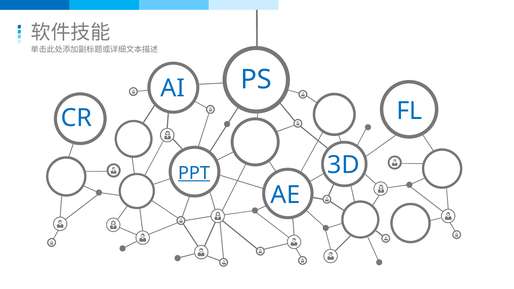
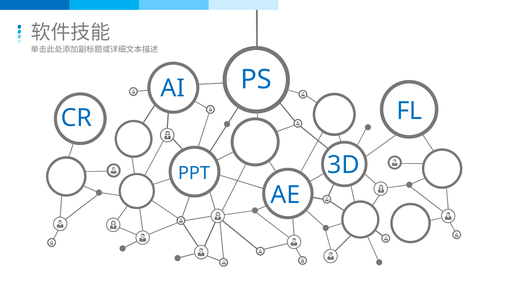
PPT underline: present -> none (194, 173)
